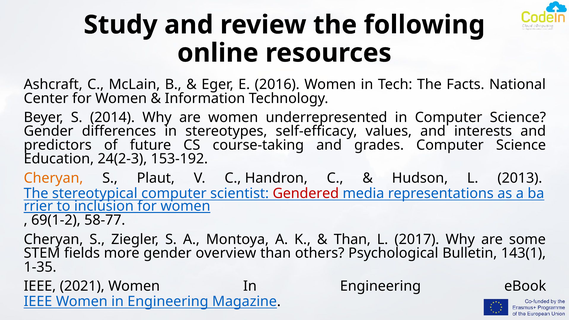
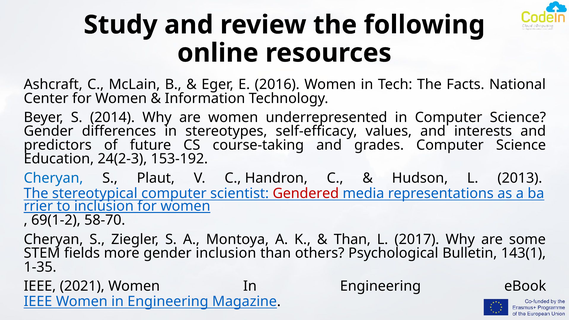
Cheryan colour: orange -> blue (53, 178)
58-77: 58-77 -> 58-70 (105, 220)
gender overview: overview -> inclusion (226, 253)
